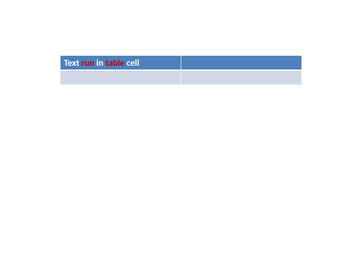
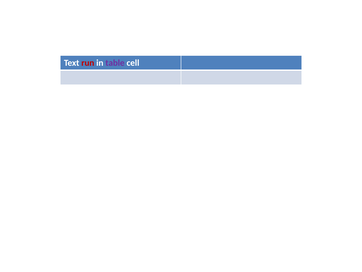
table colour: red -> purple (115, 63)
